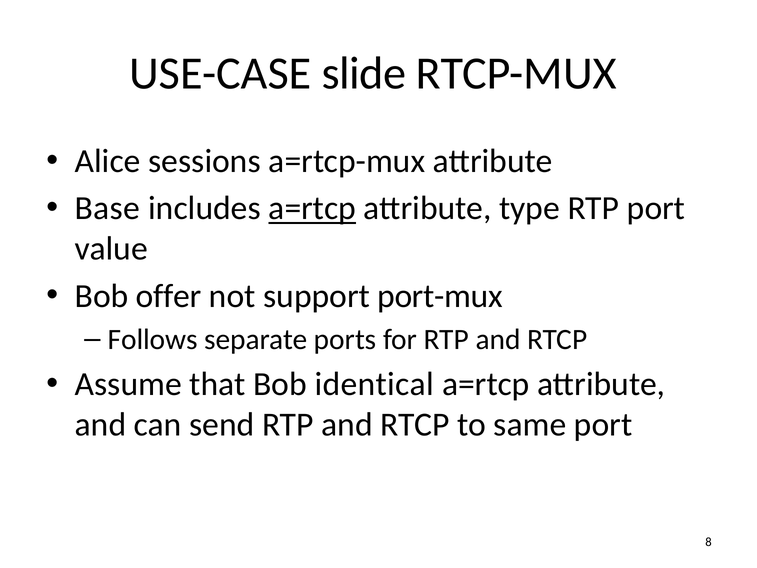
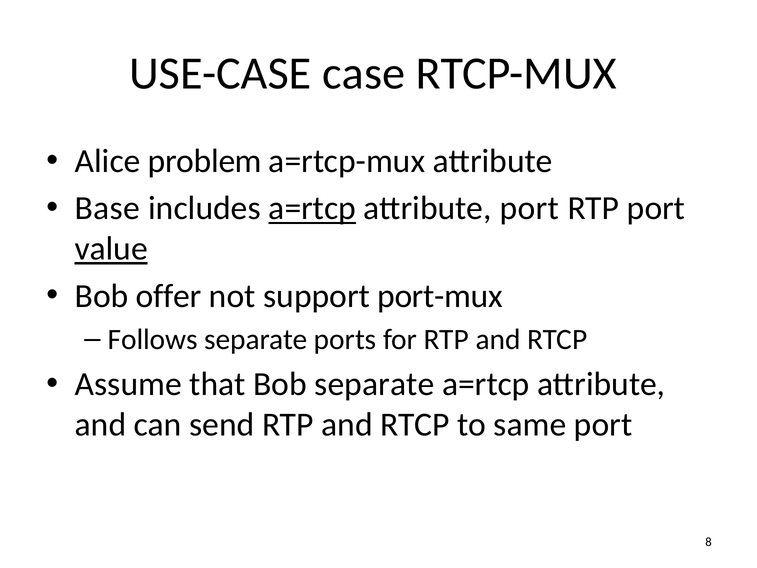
slide: slide -> case (364, 73)
sessions: sessions -> problem (205, 161)
attribute type: type -> port (529, 208)
value underline: none -> present (111, 249)
Bob identical: identical -> separate (374, 384)
